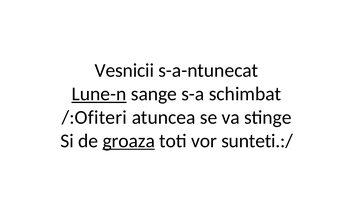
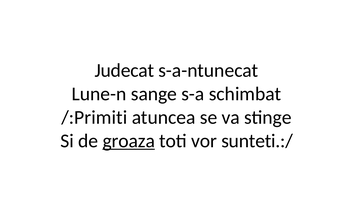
Vesnicii: Vesnicii -> Judecat (124, 71)
Lune-n underline: present -> none (99, 94)
/:Ofiteri: /:Ofiteri -> /:Primiti (94, 118)
